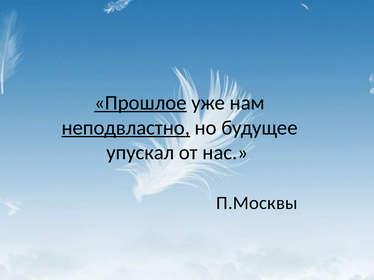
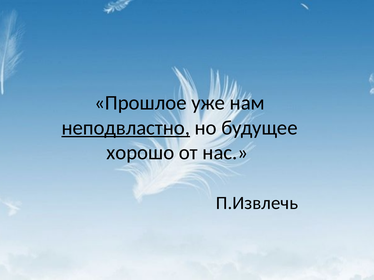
Прошлое underline: present -> none (140, 103)
упускал: упускал -> хорошо (140, 153)
П.Москвы: П.Москвы -> П.Извлечь (257, 203)
